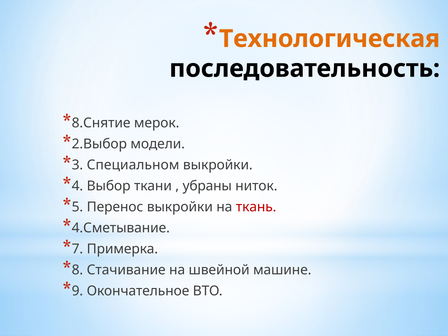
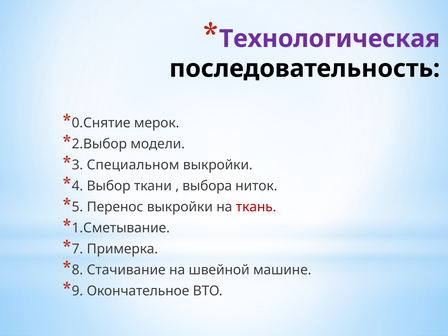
Технологическая colour: orange -> purple (330, 39)
8.Снятие: 8.Снятие -> 0.Снятие (101, 123)
убраны: убраны -> выбора (207, 186)
4.Сметывание: 4.Сметывание -> 1.Сметывание (121, 228)
